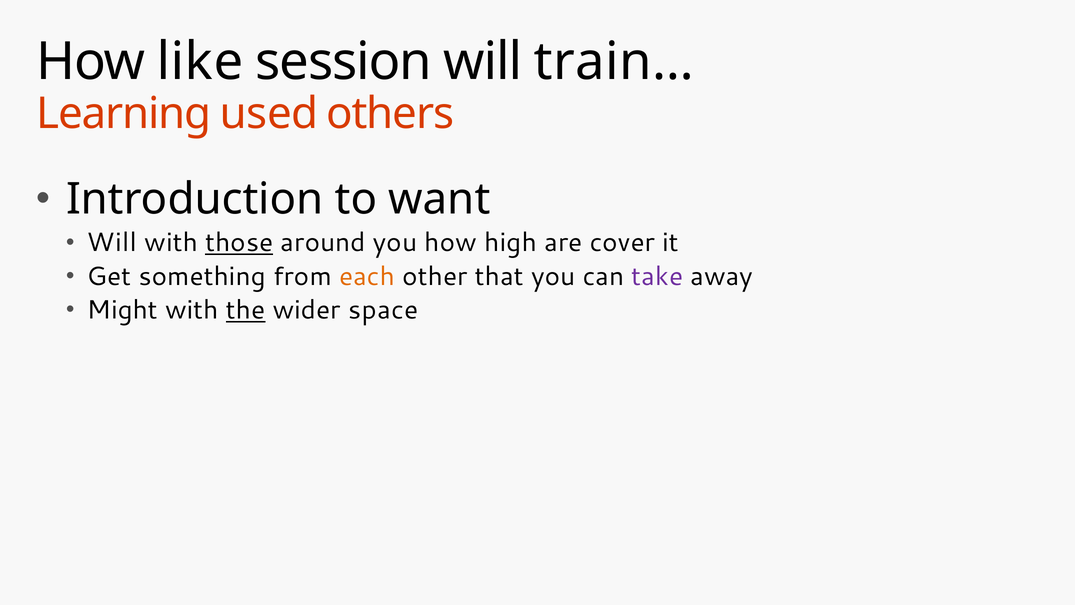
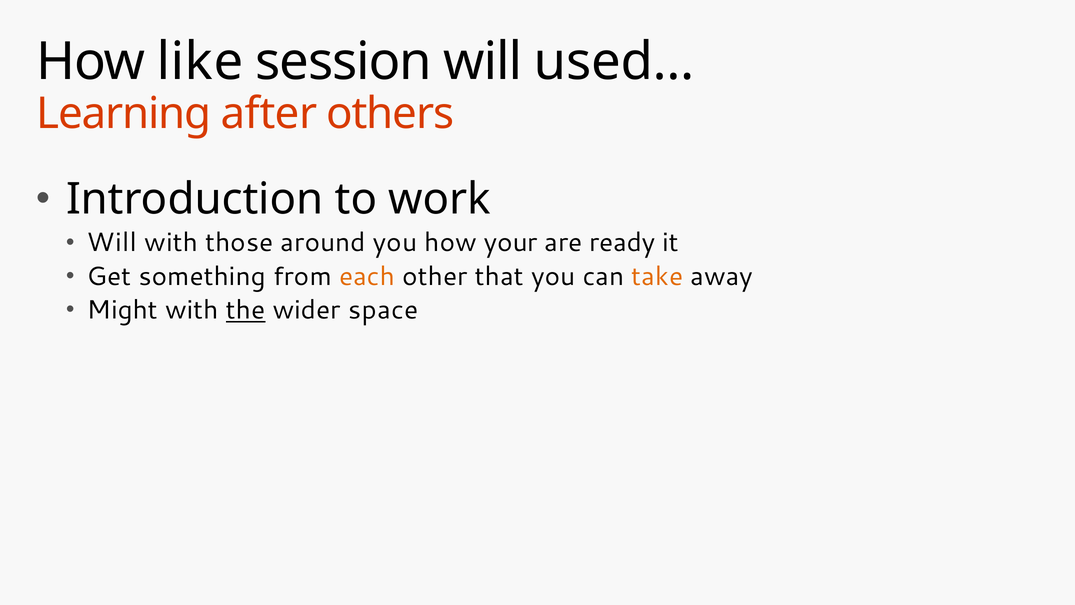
train…: train… -> used… (614, 62)
used: used -> after (269, 114)
want: want -> work (439, 199)
those underline: present -> none (239, 243)
high: high -> your (511, 243)
cover: cover -> ready (622, 243)
take colour: purple -> orange (657, 276)
